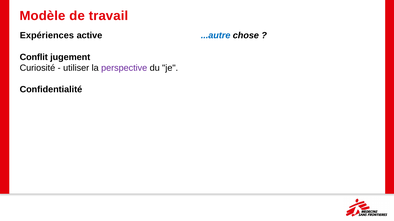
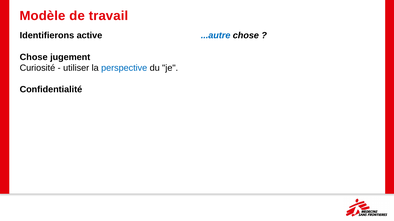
Expériences: Expériences -> Identifierons (47, 36)
Conflit: Conflit -> Chose (34, 57)
perspective colour: purple -> blue (124, 68)
